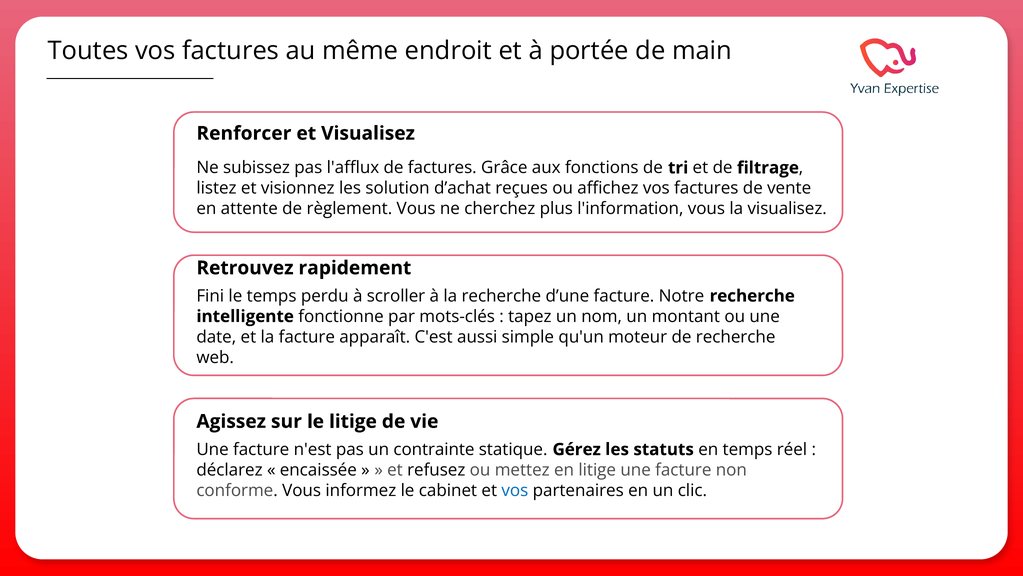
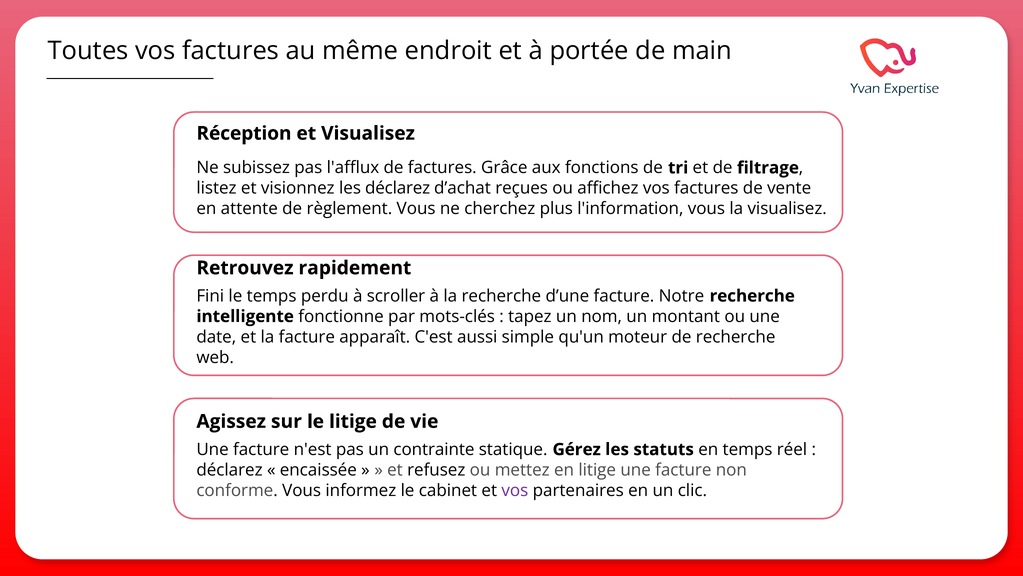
Renforcer: Renforcer -> Réception (244, 133)
les solution: solution -> déclarez (398, 188)
vos colour: blue -> purple (515, 490)
